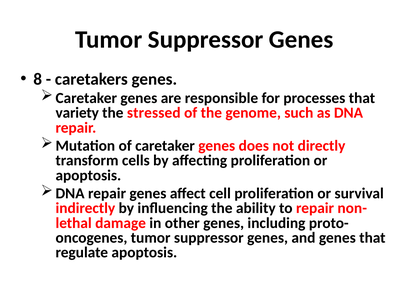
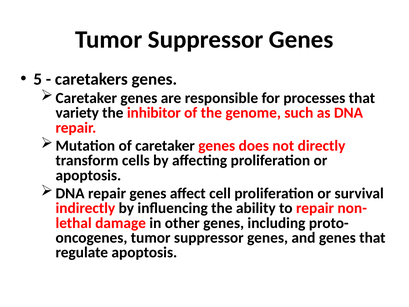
8: 8 -> 5 (38, 79)
stressed: stressed -> inhibitor (154, 113)
